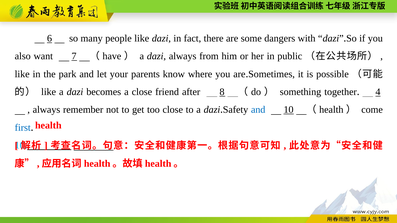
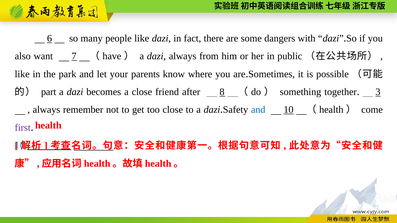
like: like -> part (49, 92)
4: 4 -> 3 (378, 92)
first colour: blue -> purple (23, 128)
